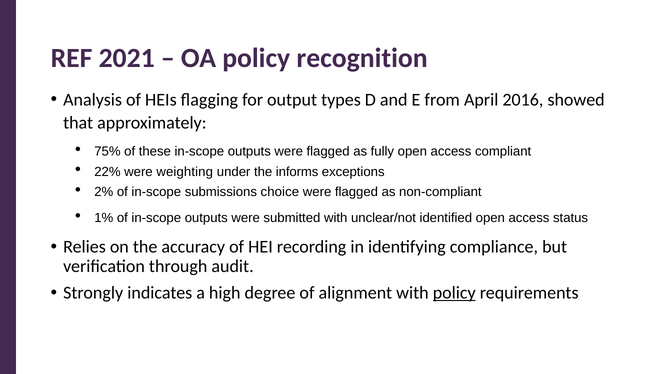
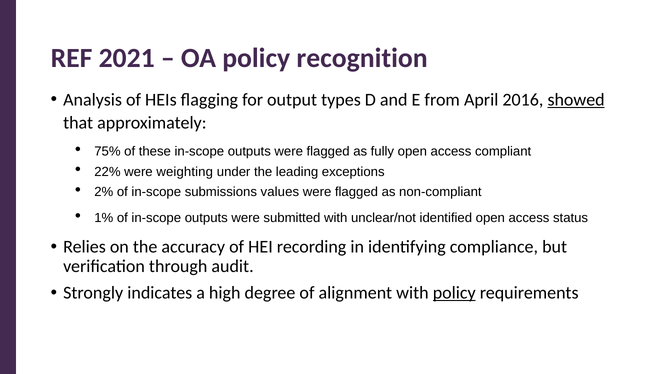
showed underline: none -> present (576, 100)
informs: informs -> leading (297, 172)
choice: choice -> values (280, 192)
